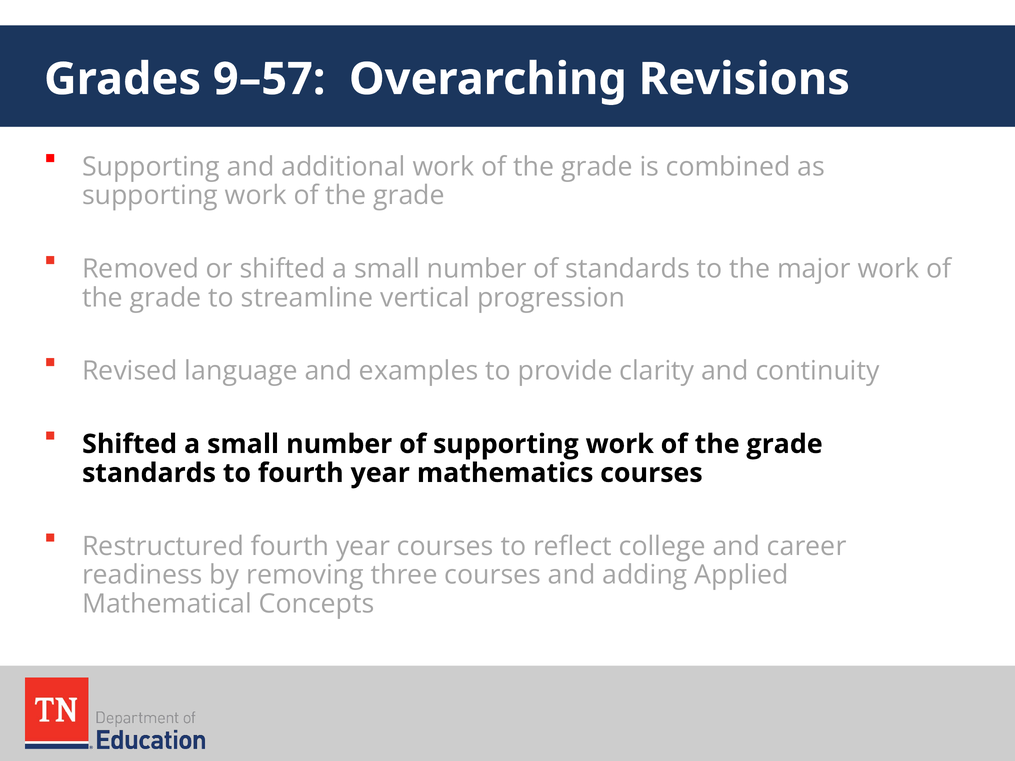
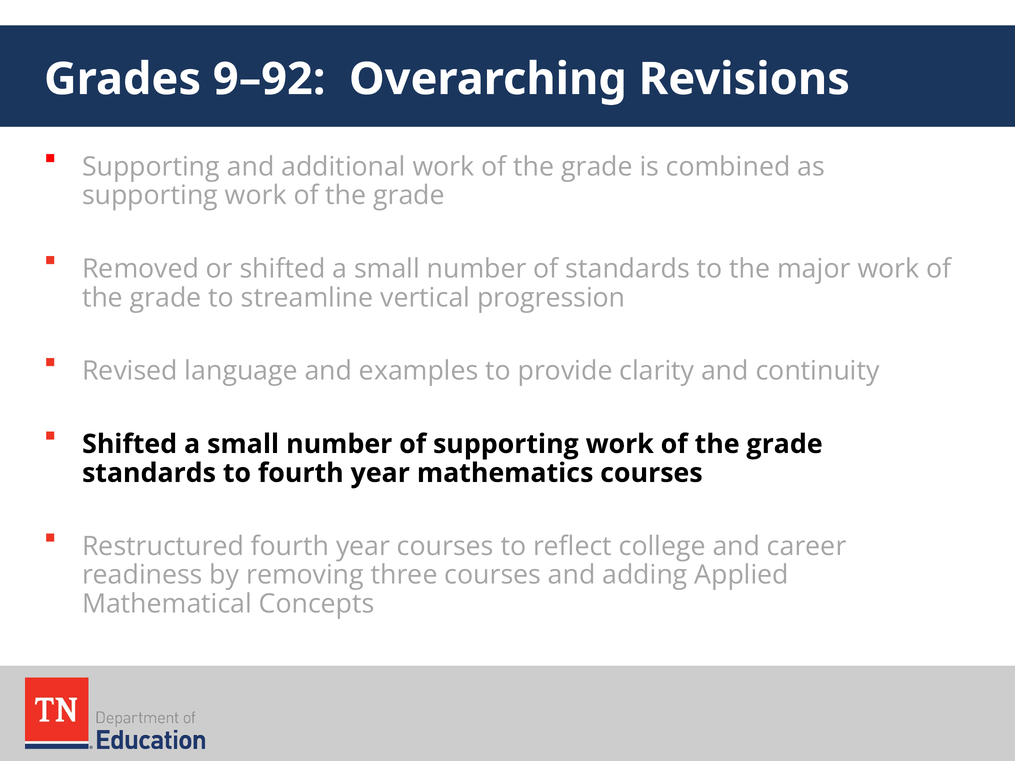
9–57: 9–57 -> 9–92 (269, 79)
